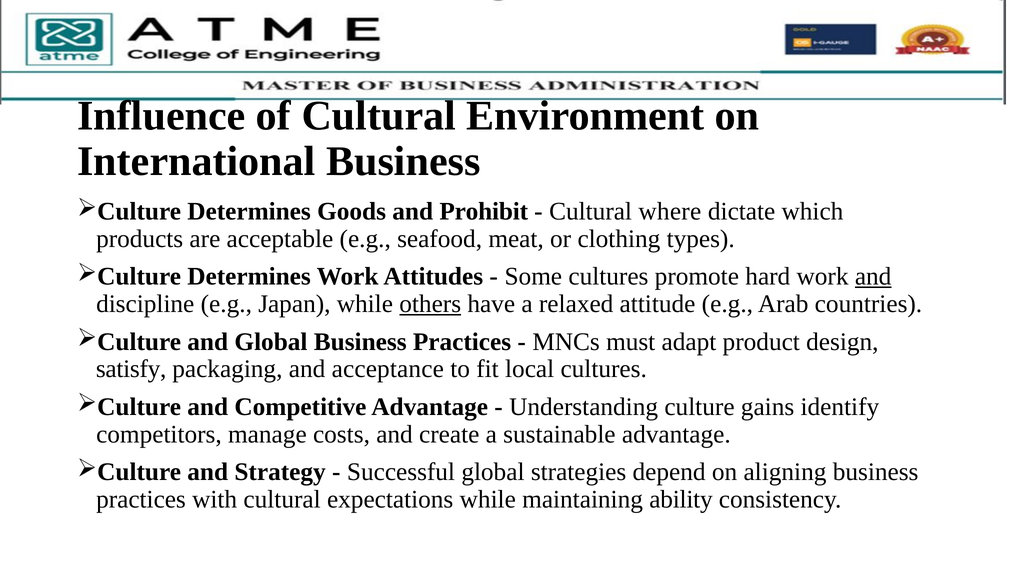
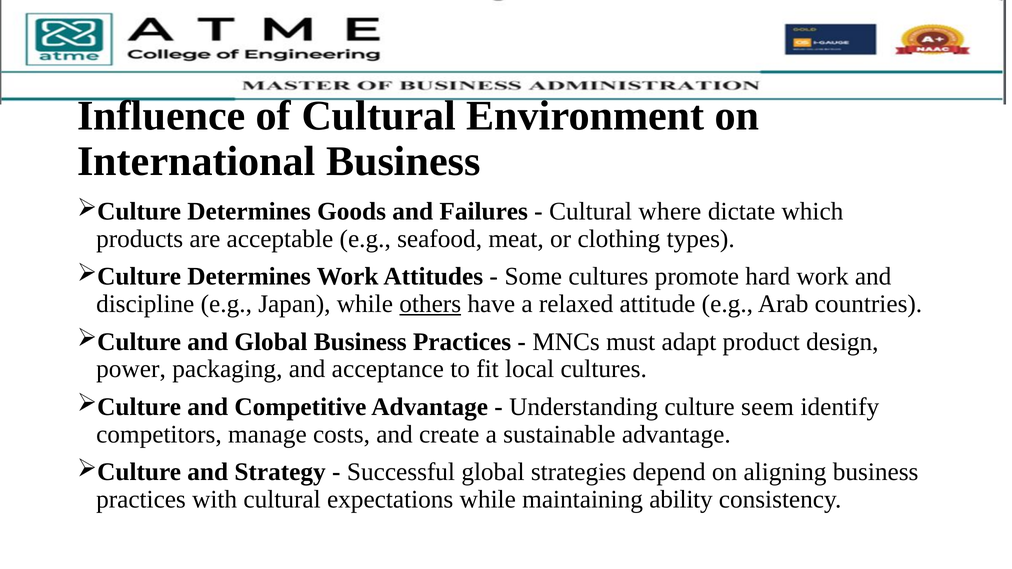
Prohibit: Prohibit -> Failures (484, 212)
and underline: present -> none (873, 277)
satisfy: satisfy -> power (131, 369)
gains: gains -> seem (767, 407)
